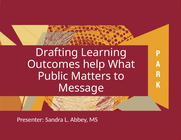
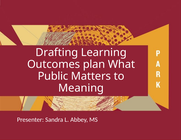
help: help -> plan (94, 64)
Message: Message -> Meaning (81, 88)
